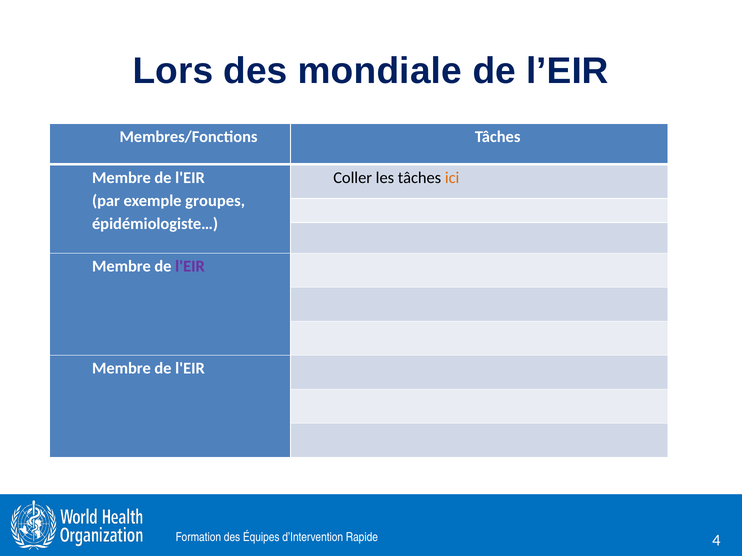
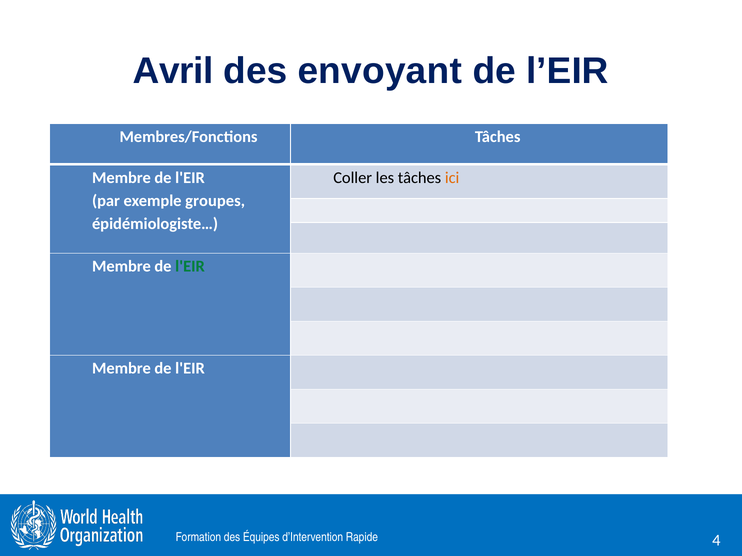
Lors: Lors -> Avril (173, 71)
mondiale: mondiale -> envoyant (380, 71)
l'EIR colour: purple -> green (190, 267)
